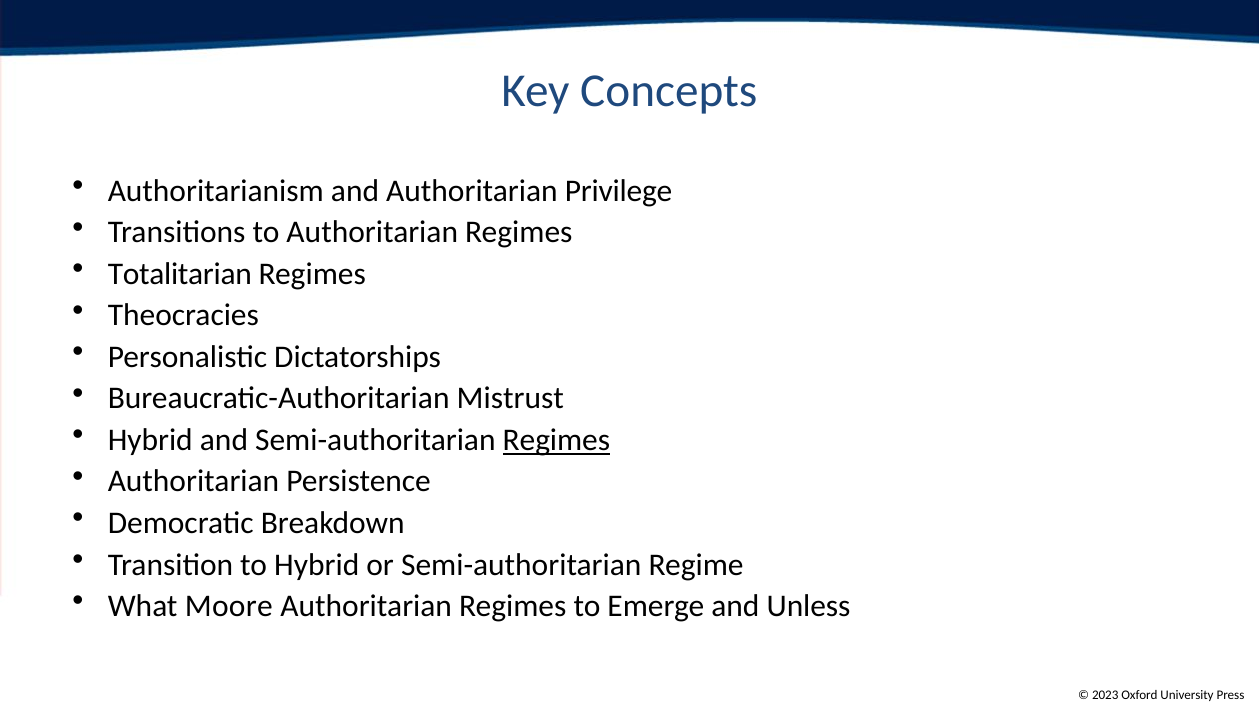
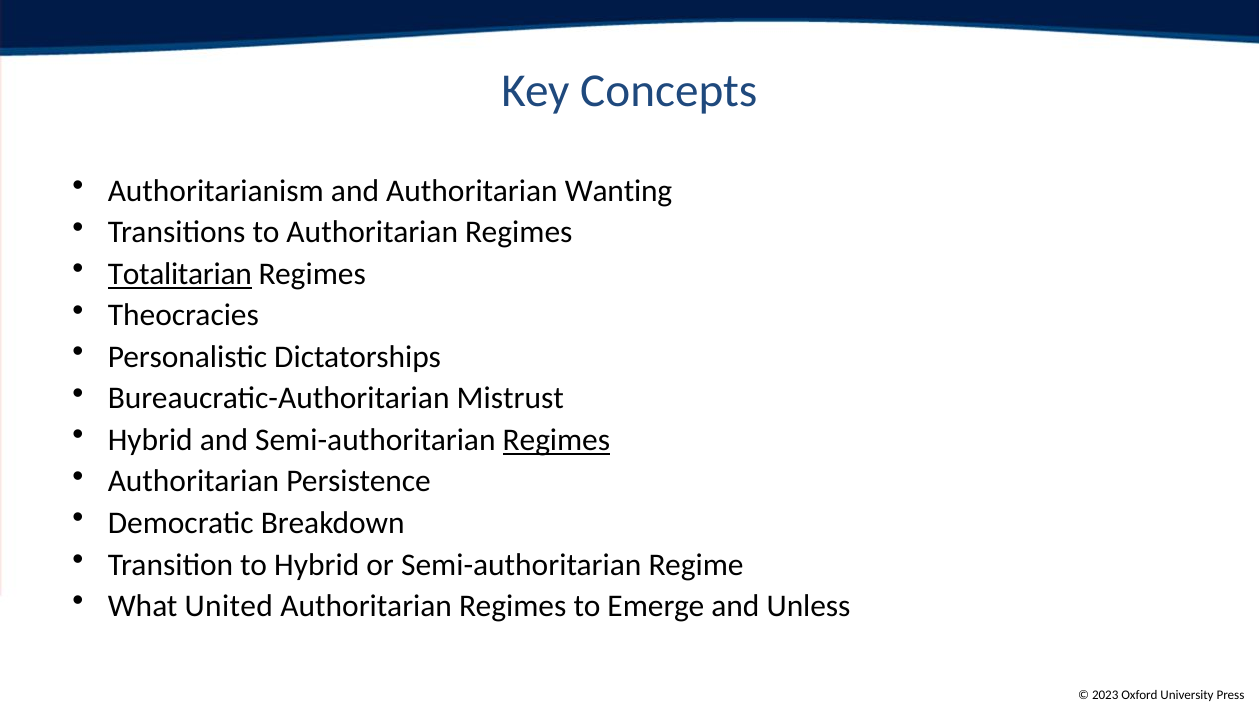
Privilege: Privilege -> Wanting (619, 191)
Totalitarian underline: none -> present (180, 274)
Moore: Moore -> United (229, 606)
